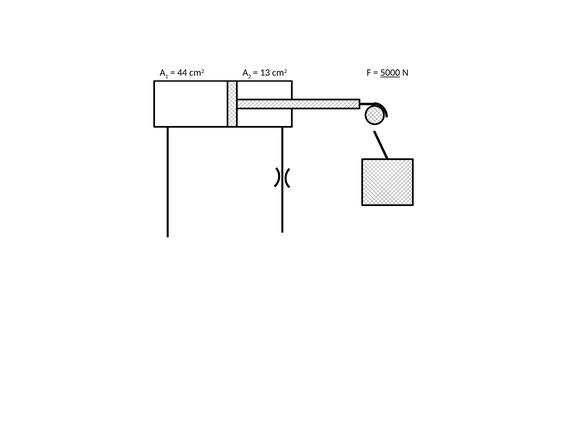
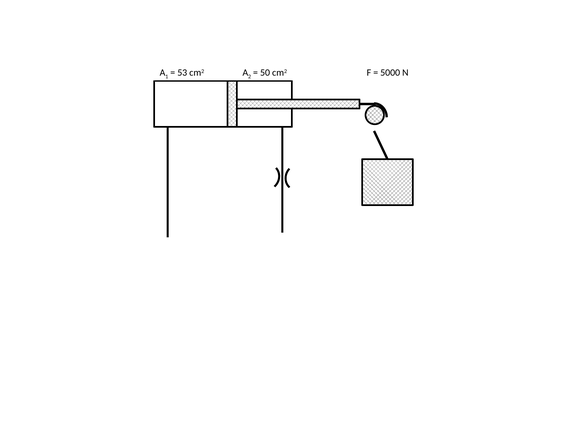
5000 underline: present -> none (390, 73)
44: 44 -> 53 (182, 73)
13: 13 -> 50 (265, 73)
